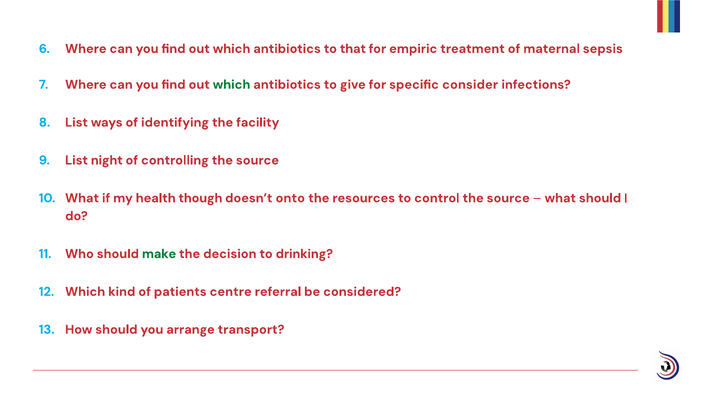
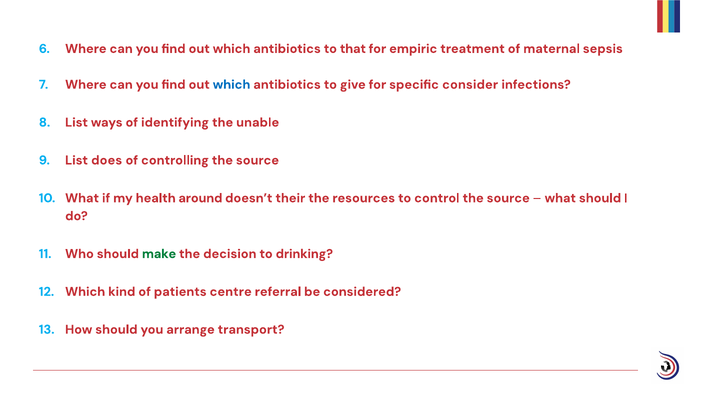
which colour: green -> blue (232, 85)
facility: facility -> unable (258, 122)
night: night -> does (107, 160)
though: though -> around (200, 198)
onto: onto -> their (290, 198)
